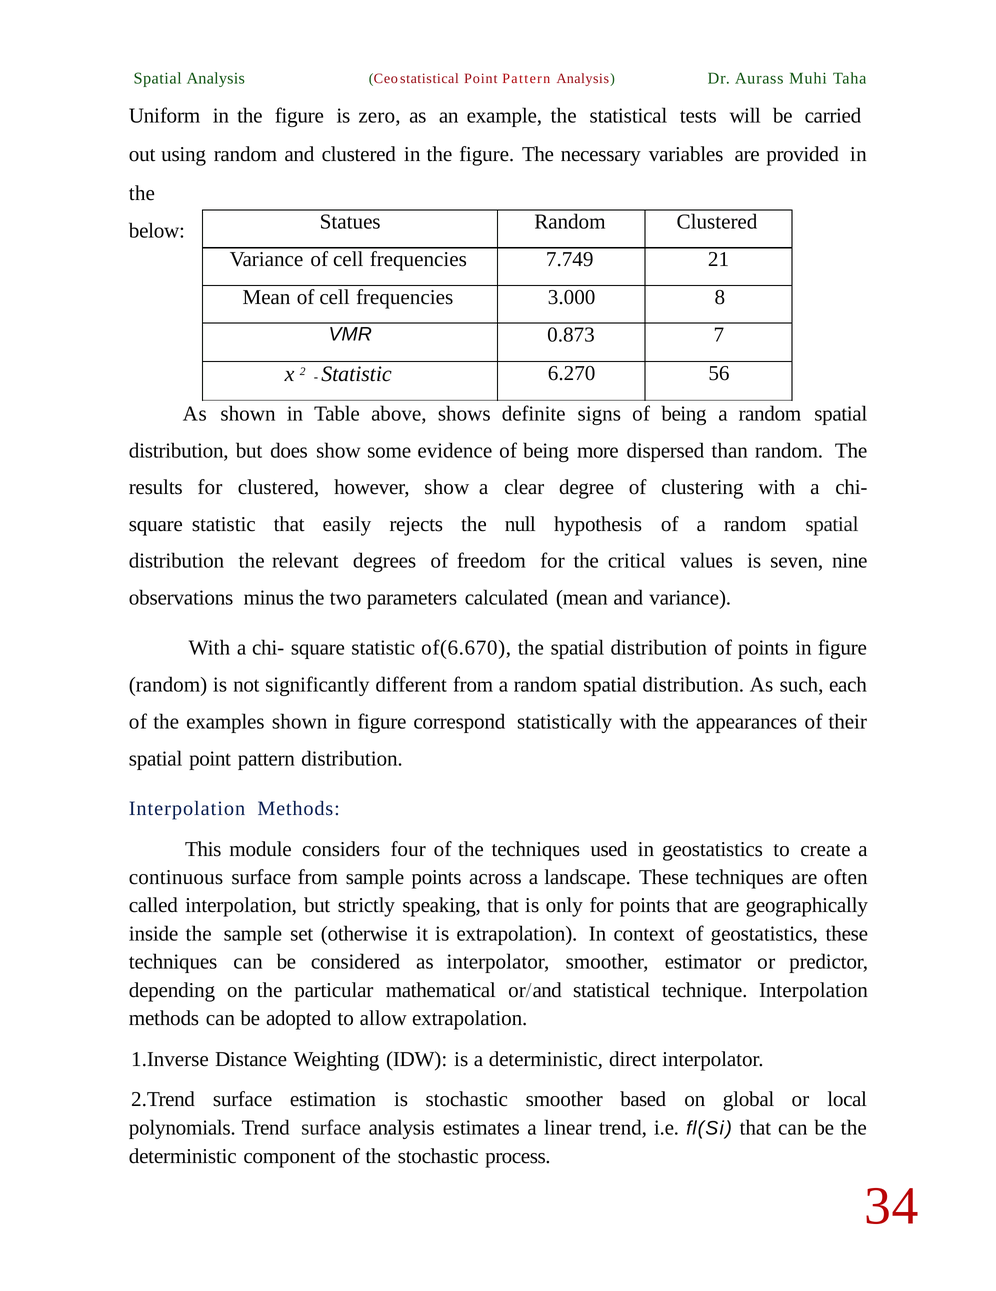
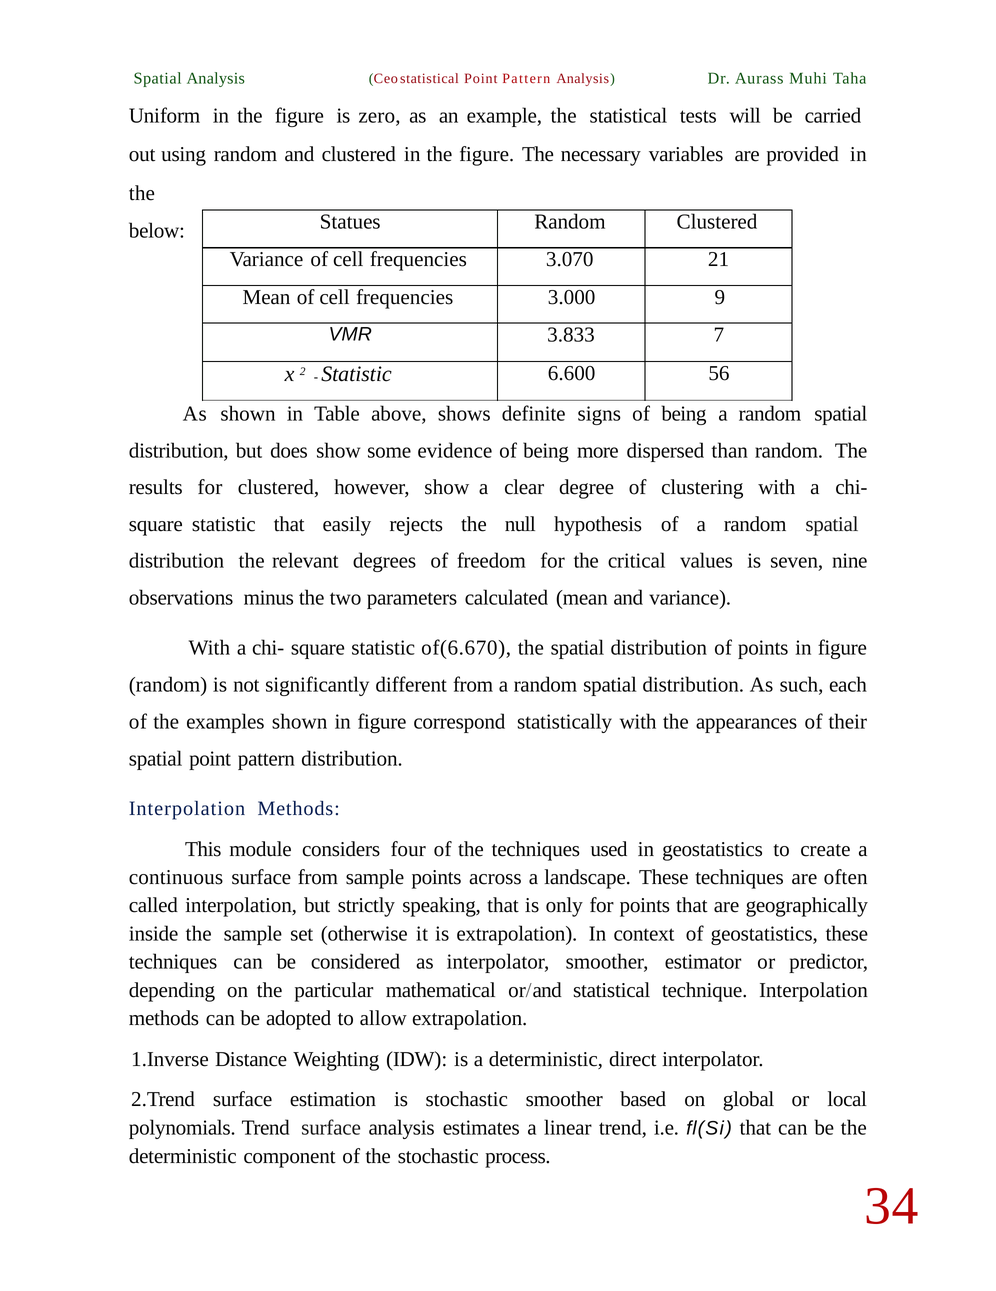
7.749: 7.749 -> 3.070 (570, 259)
8: 8 -> 9 (720, 297)
0.873: 0.873 -> 3.833 (571, 335)
6.270: 6.270 -> 6.600 (572, 373)
